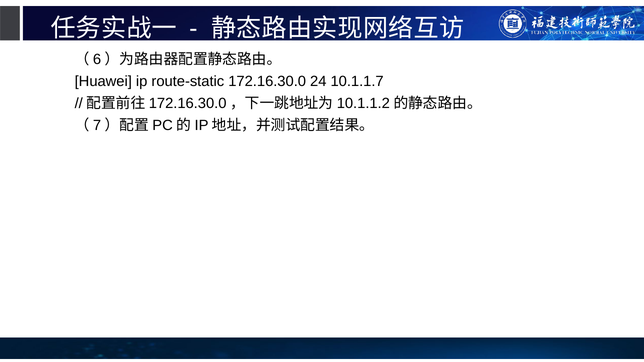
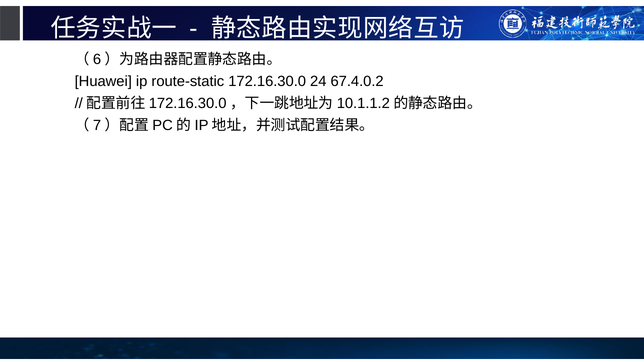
10.1.1.7: 10.1.1.7 -> 67.4.0.2 (357, 82)
